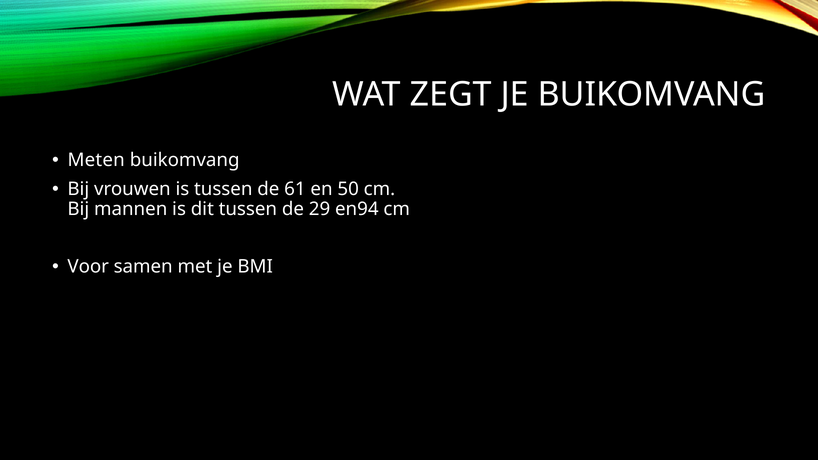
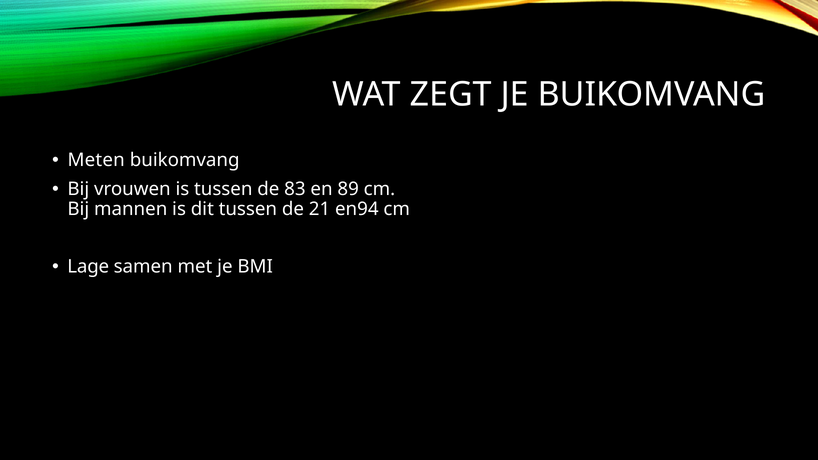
61: 61 -> 83 (295, 189)
50: 50 -> 89 (348, 189)
29: 29 -> 21 (320, 209)
Voor: Voor -> Lage (88, 267)
